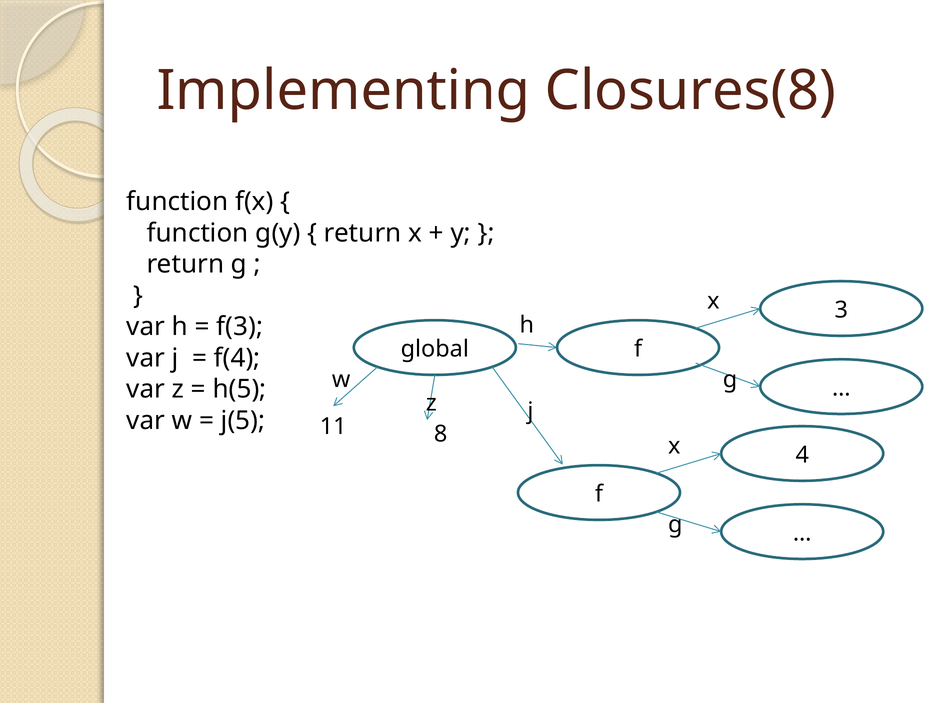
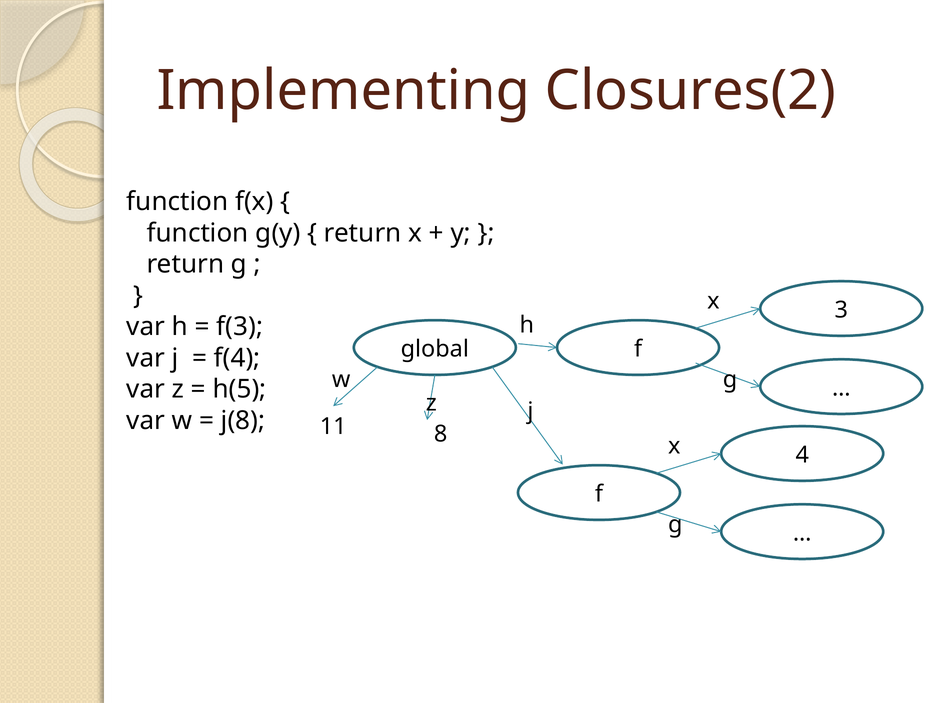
Closures(8: Closures(8 -> Closures(2 (690, 91)
j(5: j(5 -> j(8 (243, 421)
